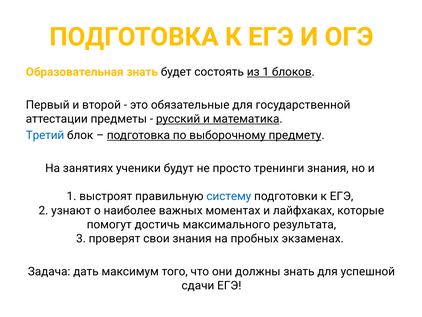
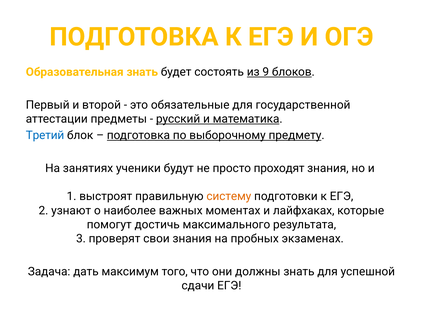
из 1: 1 -> 9 (266, 72)
тренинги: тренинги -> проходят (279, 168)
систему colour: blue -> orange (229, 196)
